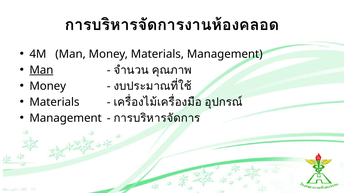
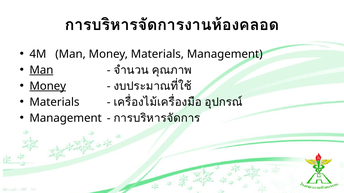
Money underline: none -> present (48, 86)
